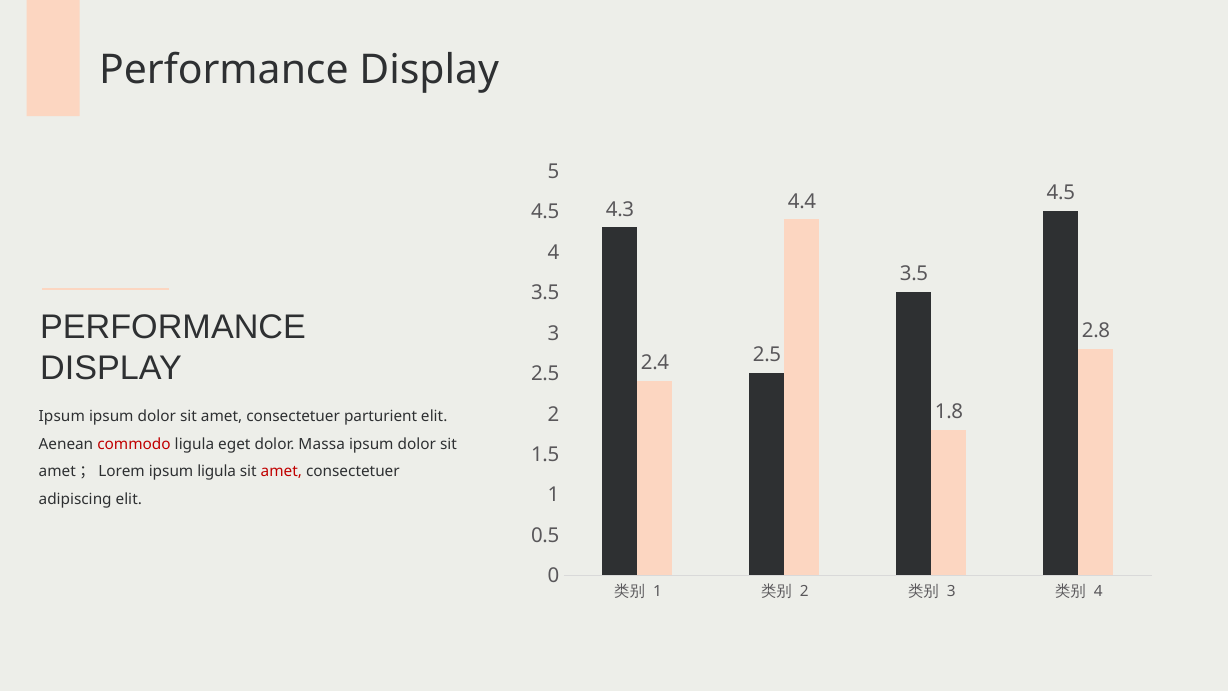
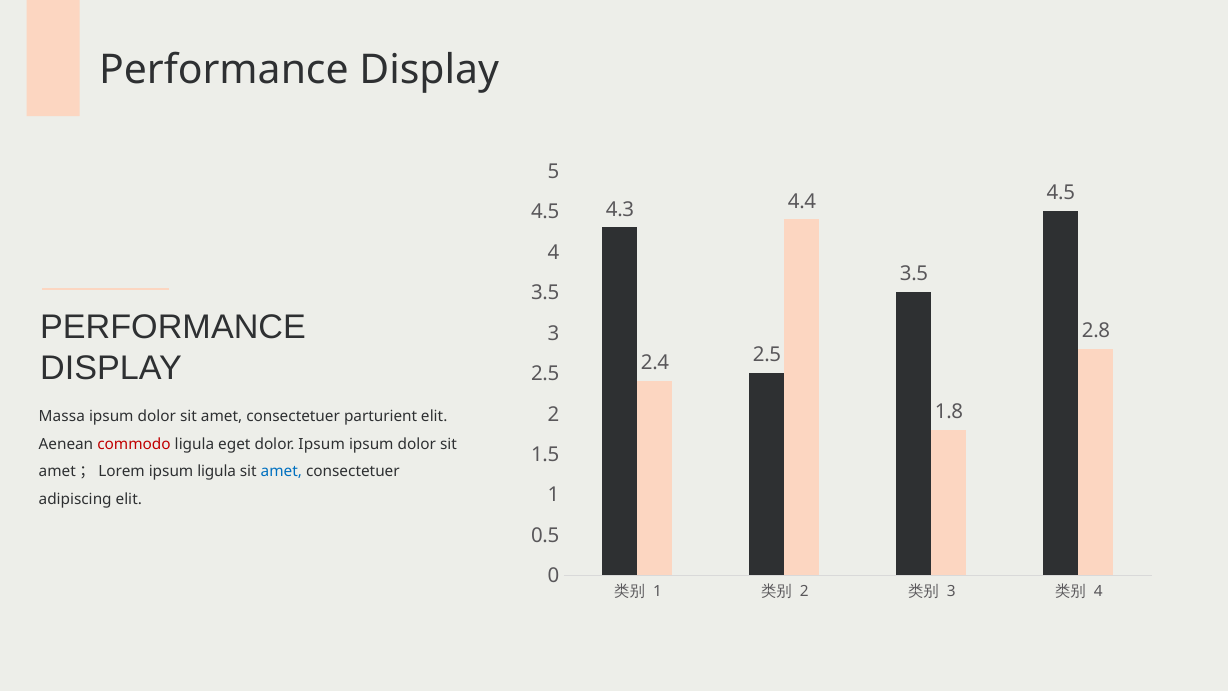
Ipsum: Ipsum -> Massa (62, 416)
dolor Massa: Massa -> Ipsum (322, 444)
amet colour: red -> blue (281, 472)
